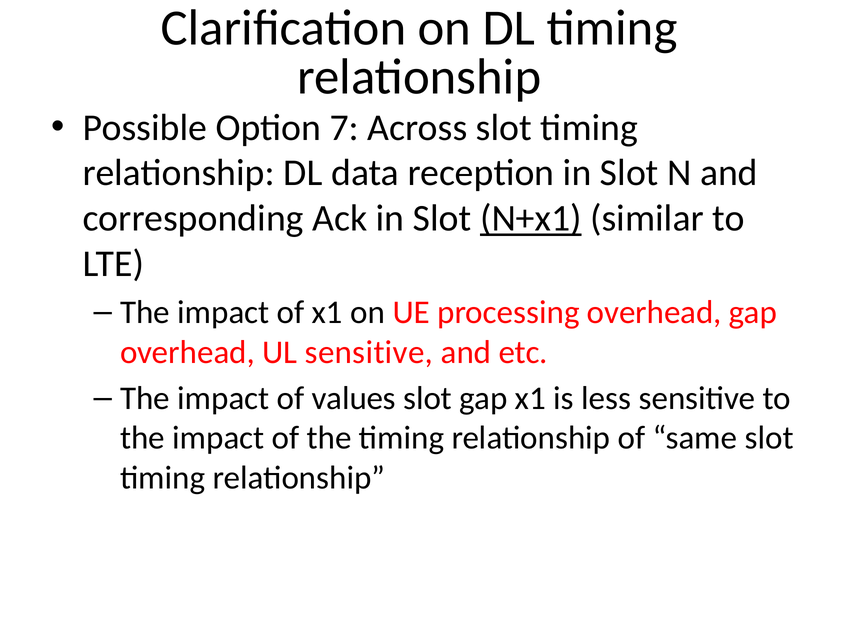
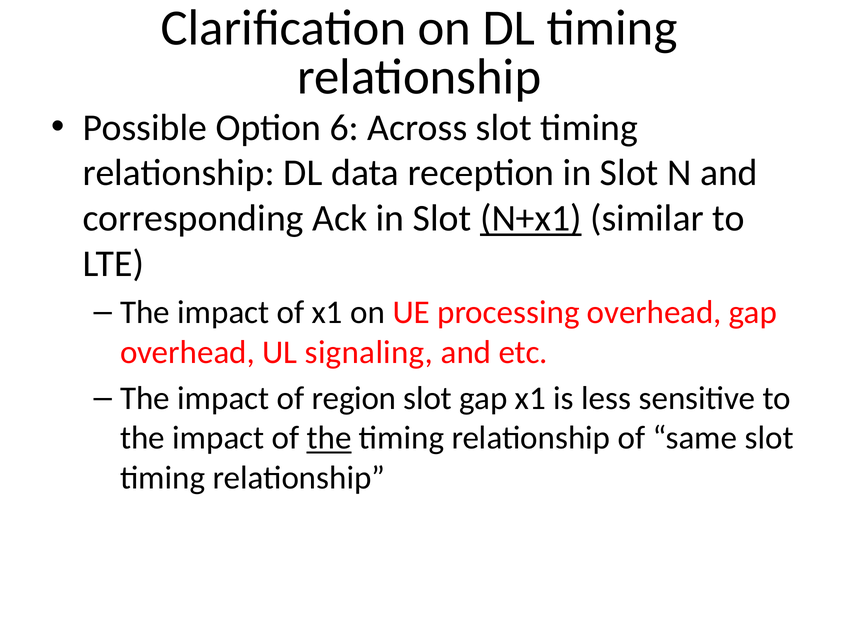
7: 7 -> 6 (344, 127)
UL sensitive: sensitive -> signaling (369, 352)
values: values -> region (354, 398)
the underline: none -> present (329, 438)
